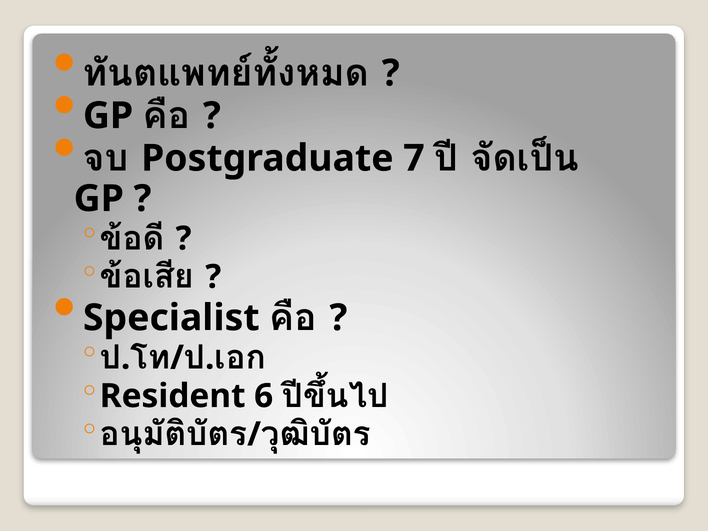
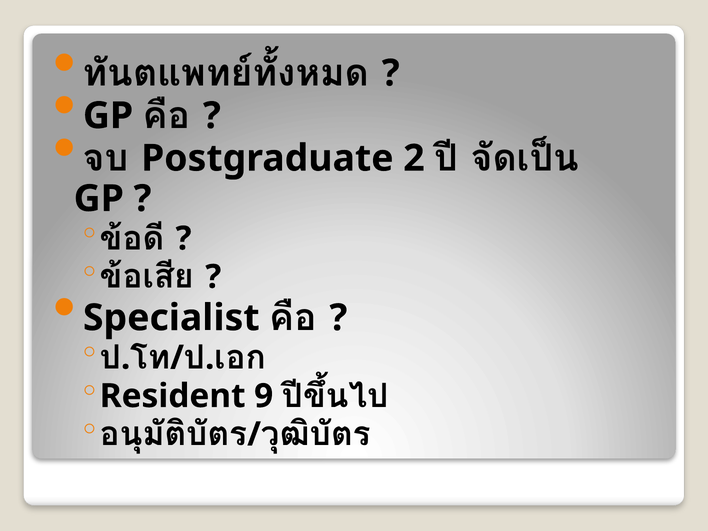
7: 7 -> 2 (414, 158)
6: 6 -> 9 (264, 396)
